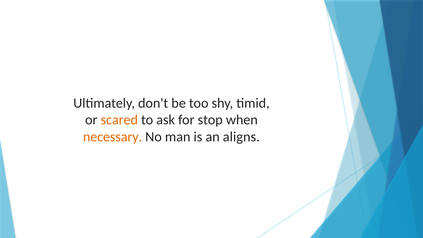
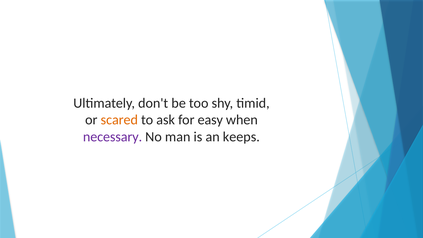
stop: stop -> easy (210, 120)
necessary colour: orange -> purple (113, 137)
aligns: aligns -> keeps (241, 137)
